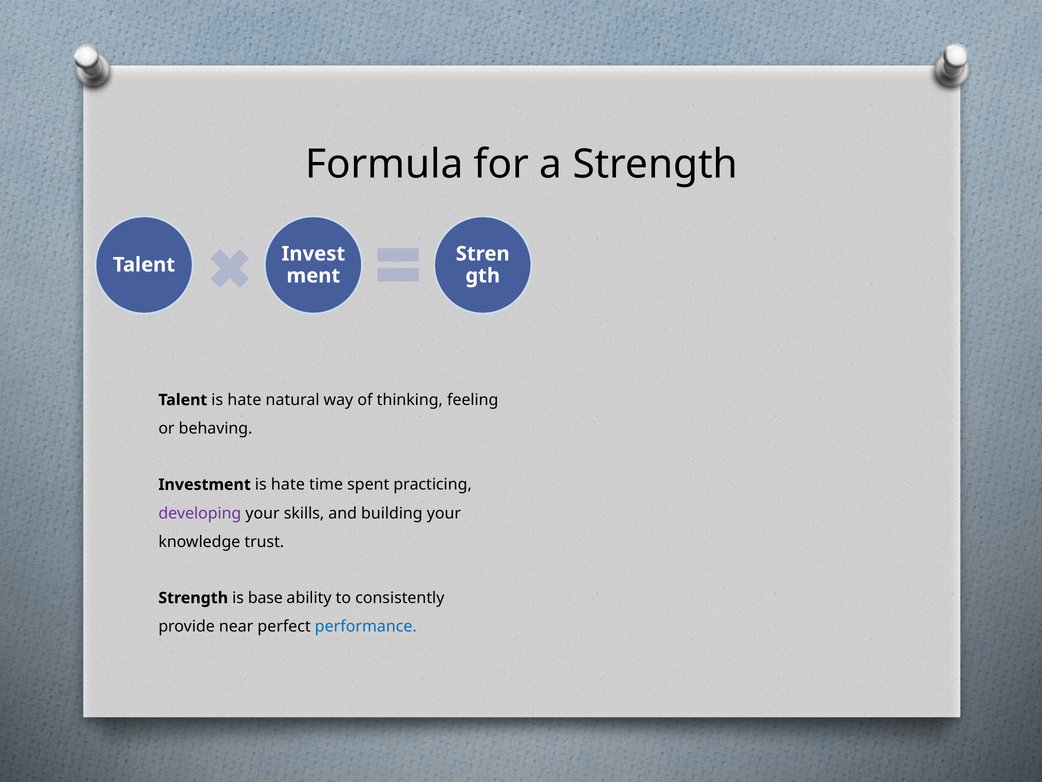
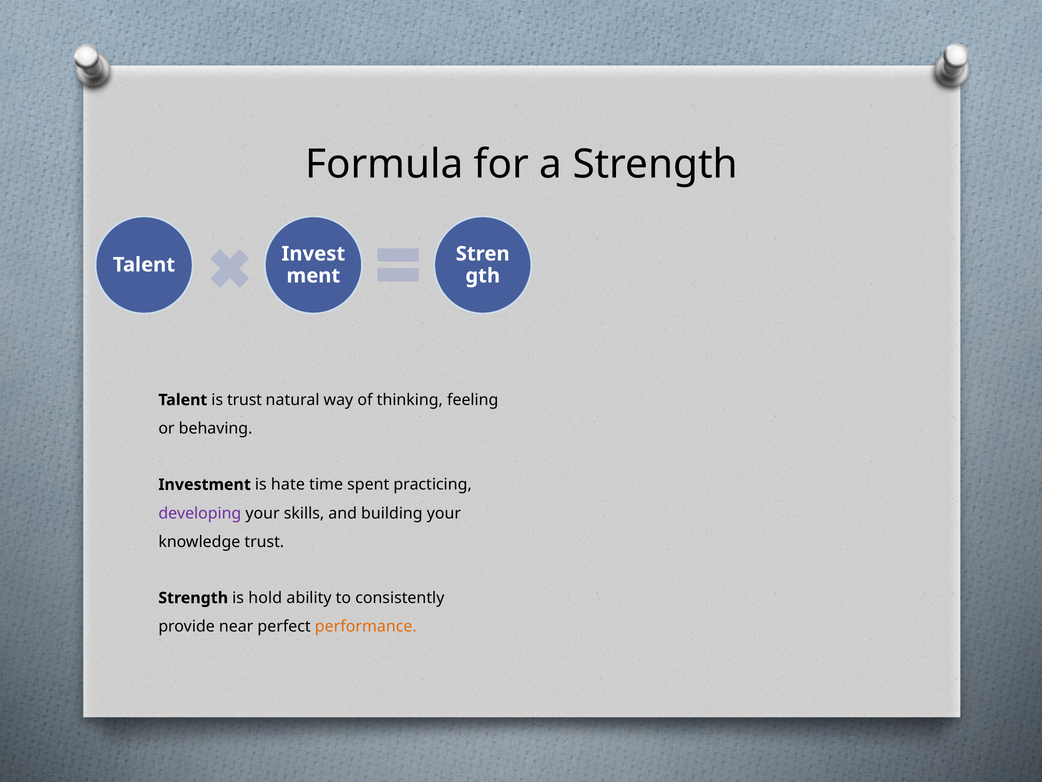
Talent is hate: hate -> trust (245, 400)
base: base -> hold (265, 598)
performance colour: blue -> orange (366, 626)
